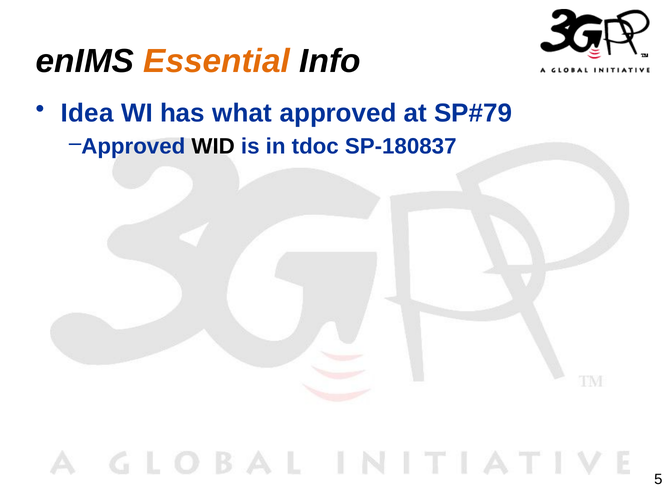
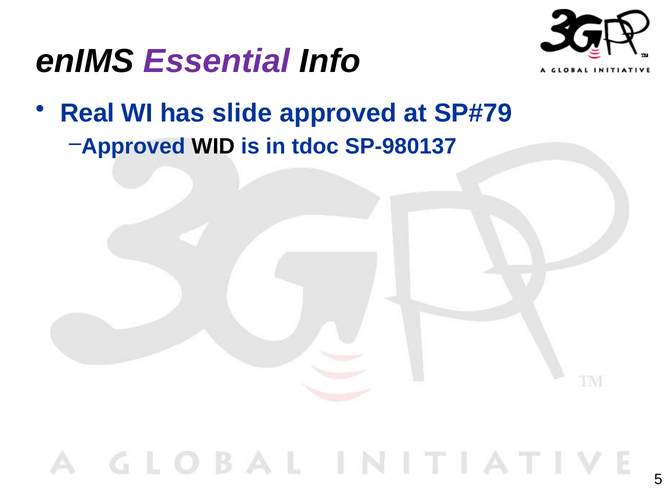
Essential colour: orange -> purple (217, 61)
Idea: Idea -> Real (87, 113)
what: what -> slide (242, 113)
SP-180837: SP-180837 -> SP-980137 (401, 147)
